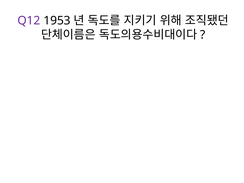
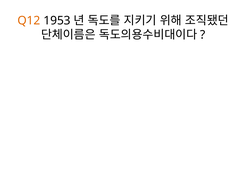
Q12 colour: purple -> orange (29, 21)
